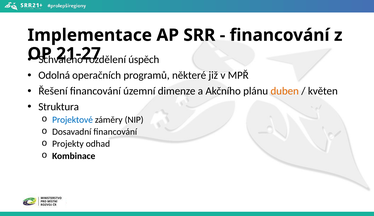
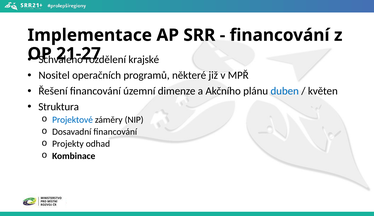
úspěch: úspěch -> krajské (144, 59)
Odolná: Odolná -> Nositel (54, 75)
duben colour: orange -> blue (285, 91)
